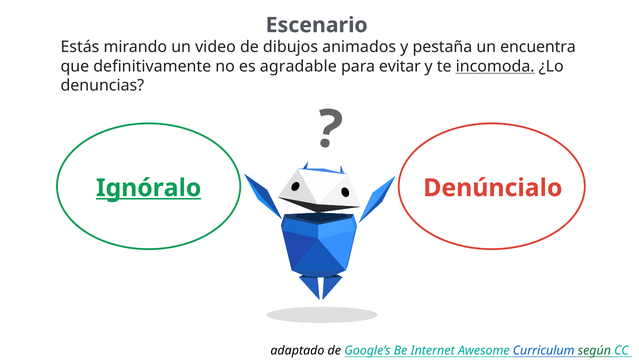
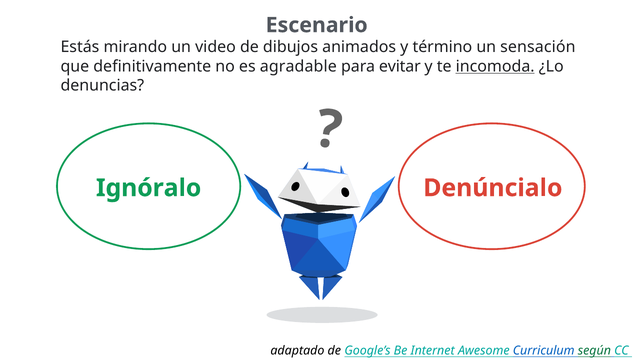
pestaña: pestaña -> término (442, 47)
encuentra: encuentra -> sensación (538, 47)
Ignóralo underline: present -> none (149, 188)
